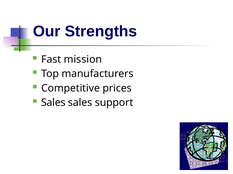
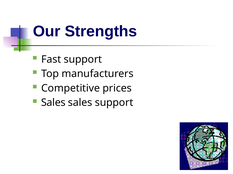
Fast mission: mission -> support (83, 60)
